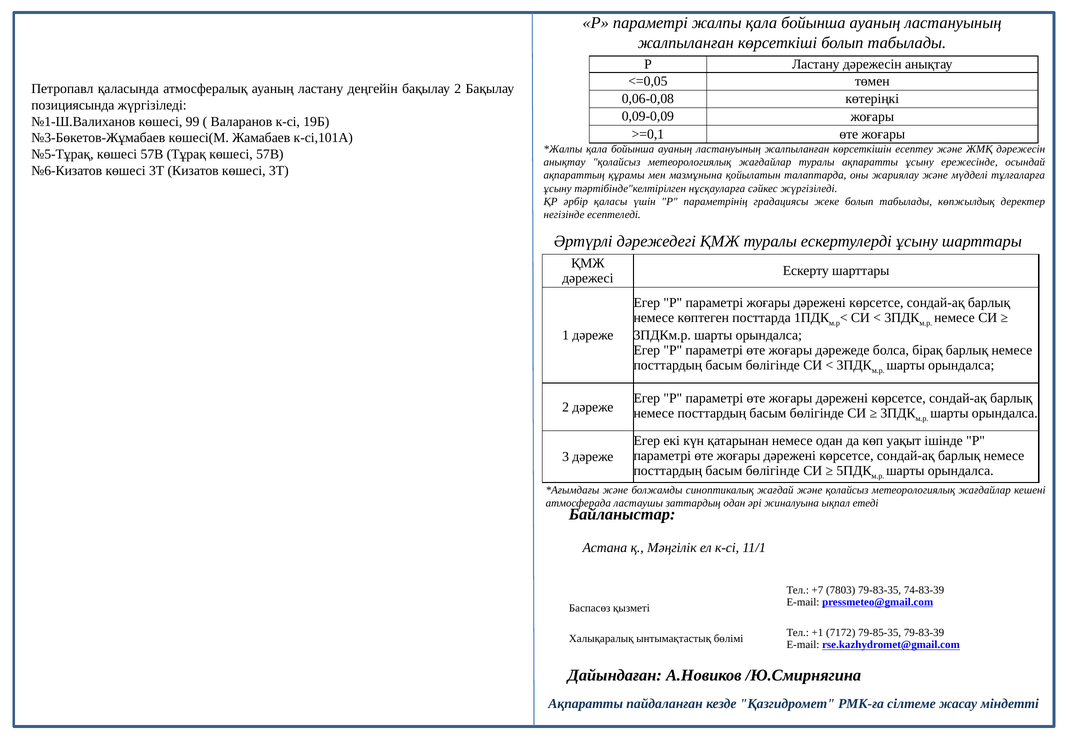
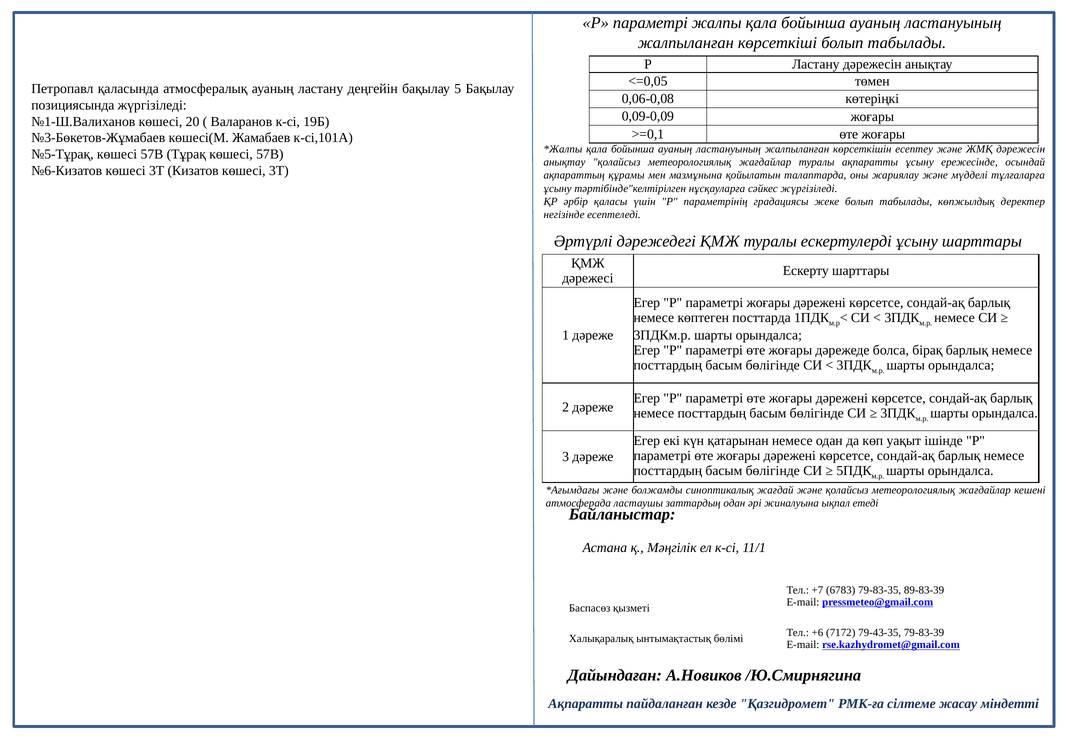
бақылау 2: 2 -> 5 (458, 89)
99: 99 -> 20 (193, 122)
7803: 7803 -> 6783 (841, 590)
74-83-39: 74-83-39 -> 89-83-39 (924, 590)
+1: +1 -> +6 (817, 633)
79-85-35: 79-85-35 -> 79-43-35 (880, 633)
